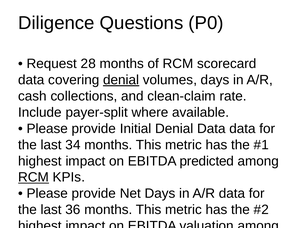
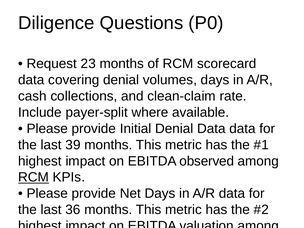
28: 28 -> 23 (88, 64)
denial underline: present -> none (121, 80)
34: 34 -> 39 (73, 145)
predicted: predicted -> observed (207, 161)
